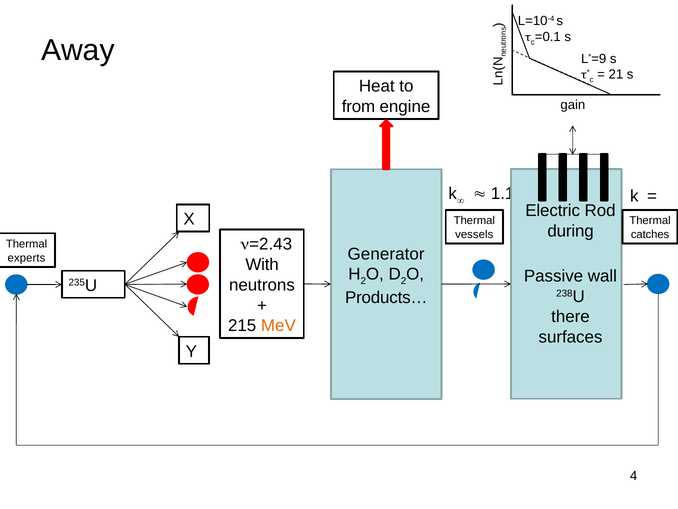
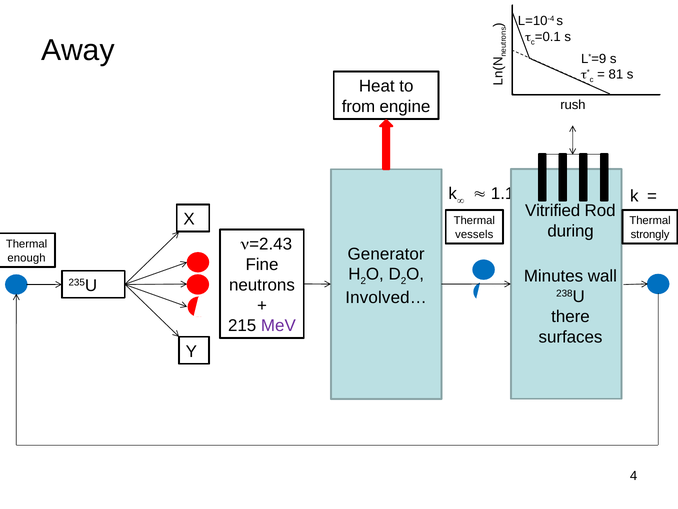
21: 21 -> 81 (616, 74)
gain: gain -> rush (573, 105)
Electric: Electric -> Vitrified (553, 211)
catches: catches -> strongly (650, 234)
experts: experts -> enough (26, 258)
With: With -> Fine (262, 264)
Passive: Passive -> Minutes (554, 276)
Products…: Products… -> Involved… (386, 297)
MeV colour: orange -> purple (278, 326)
